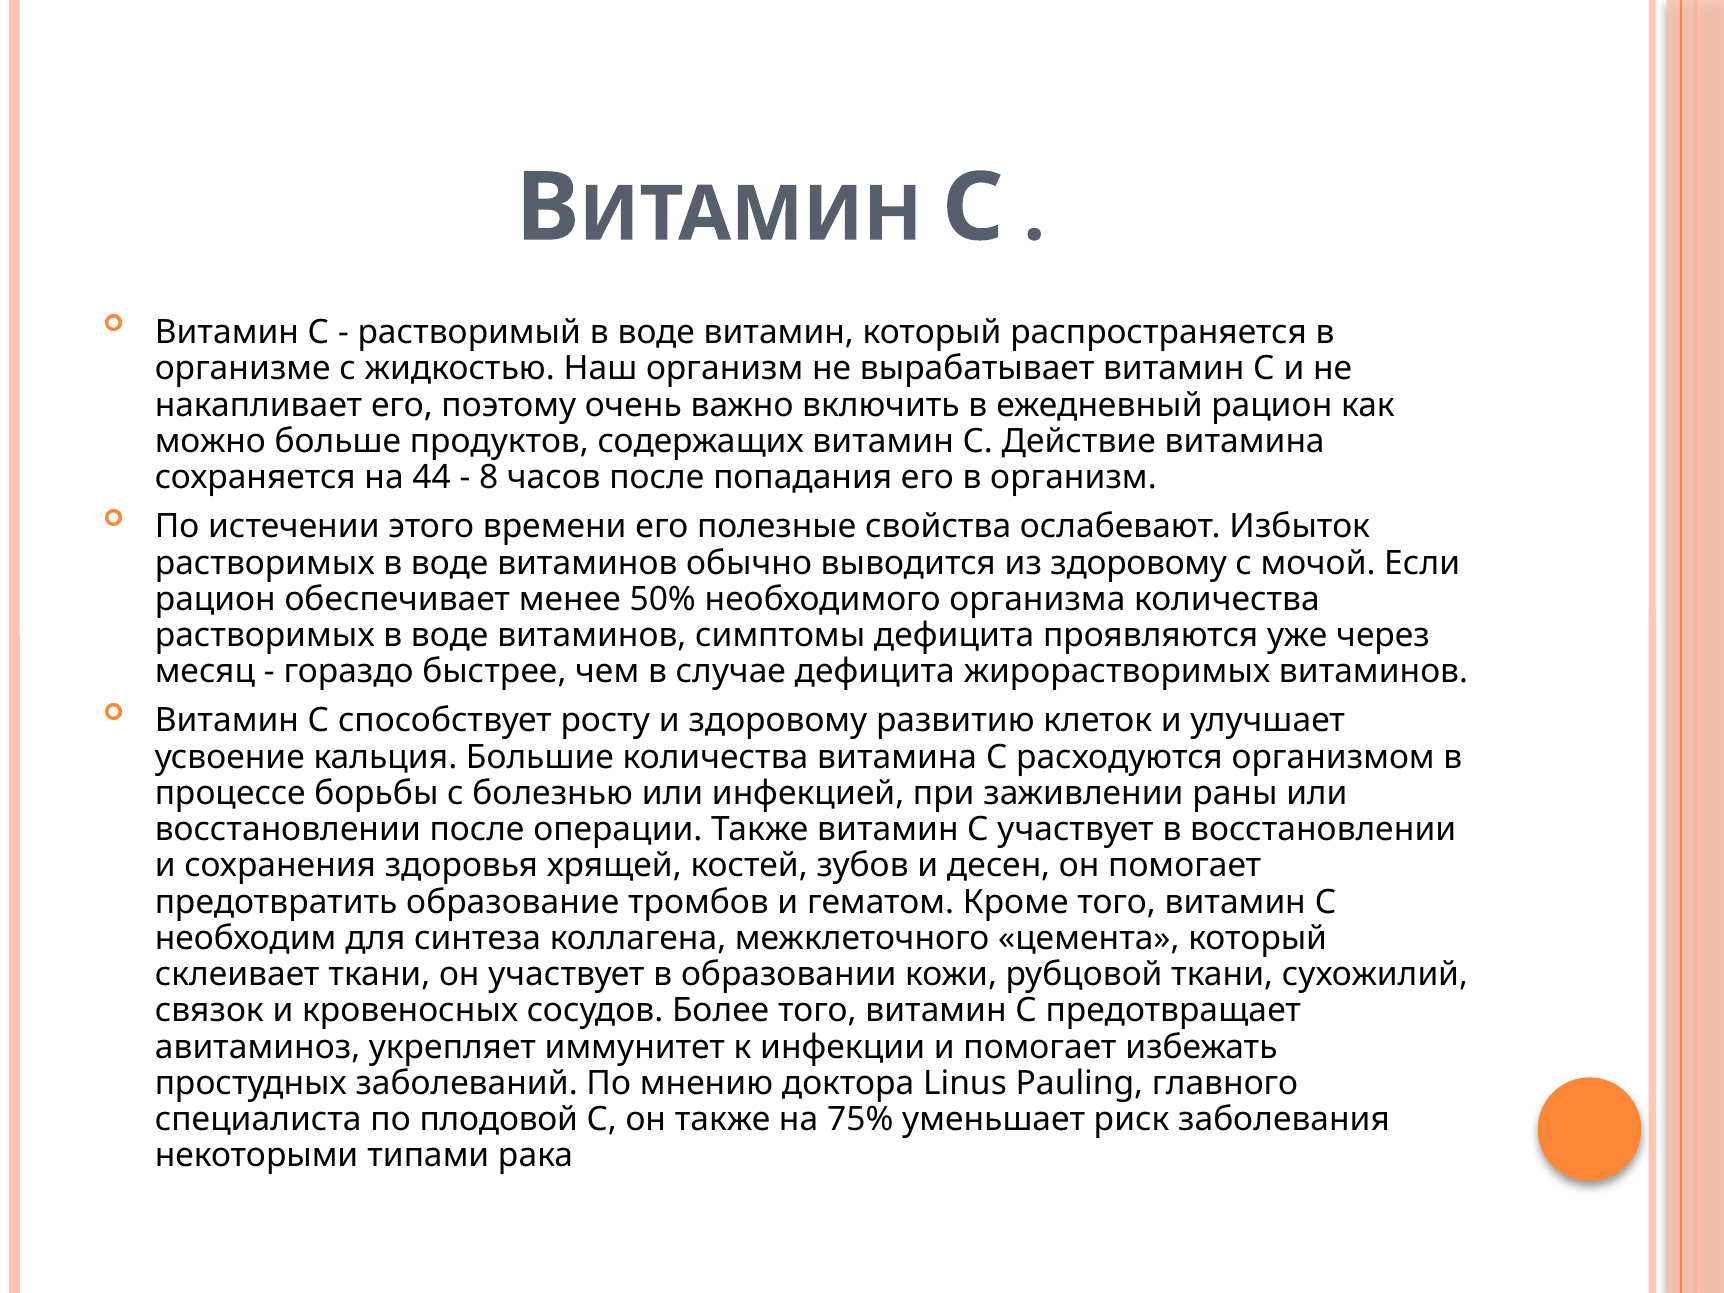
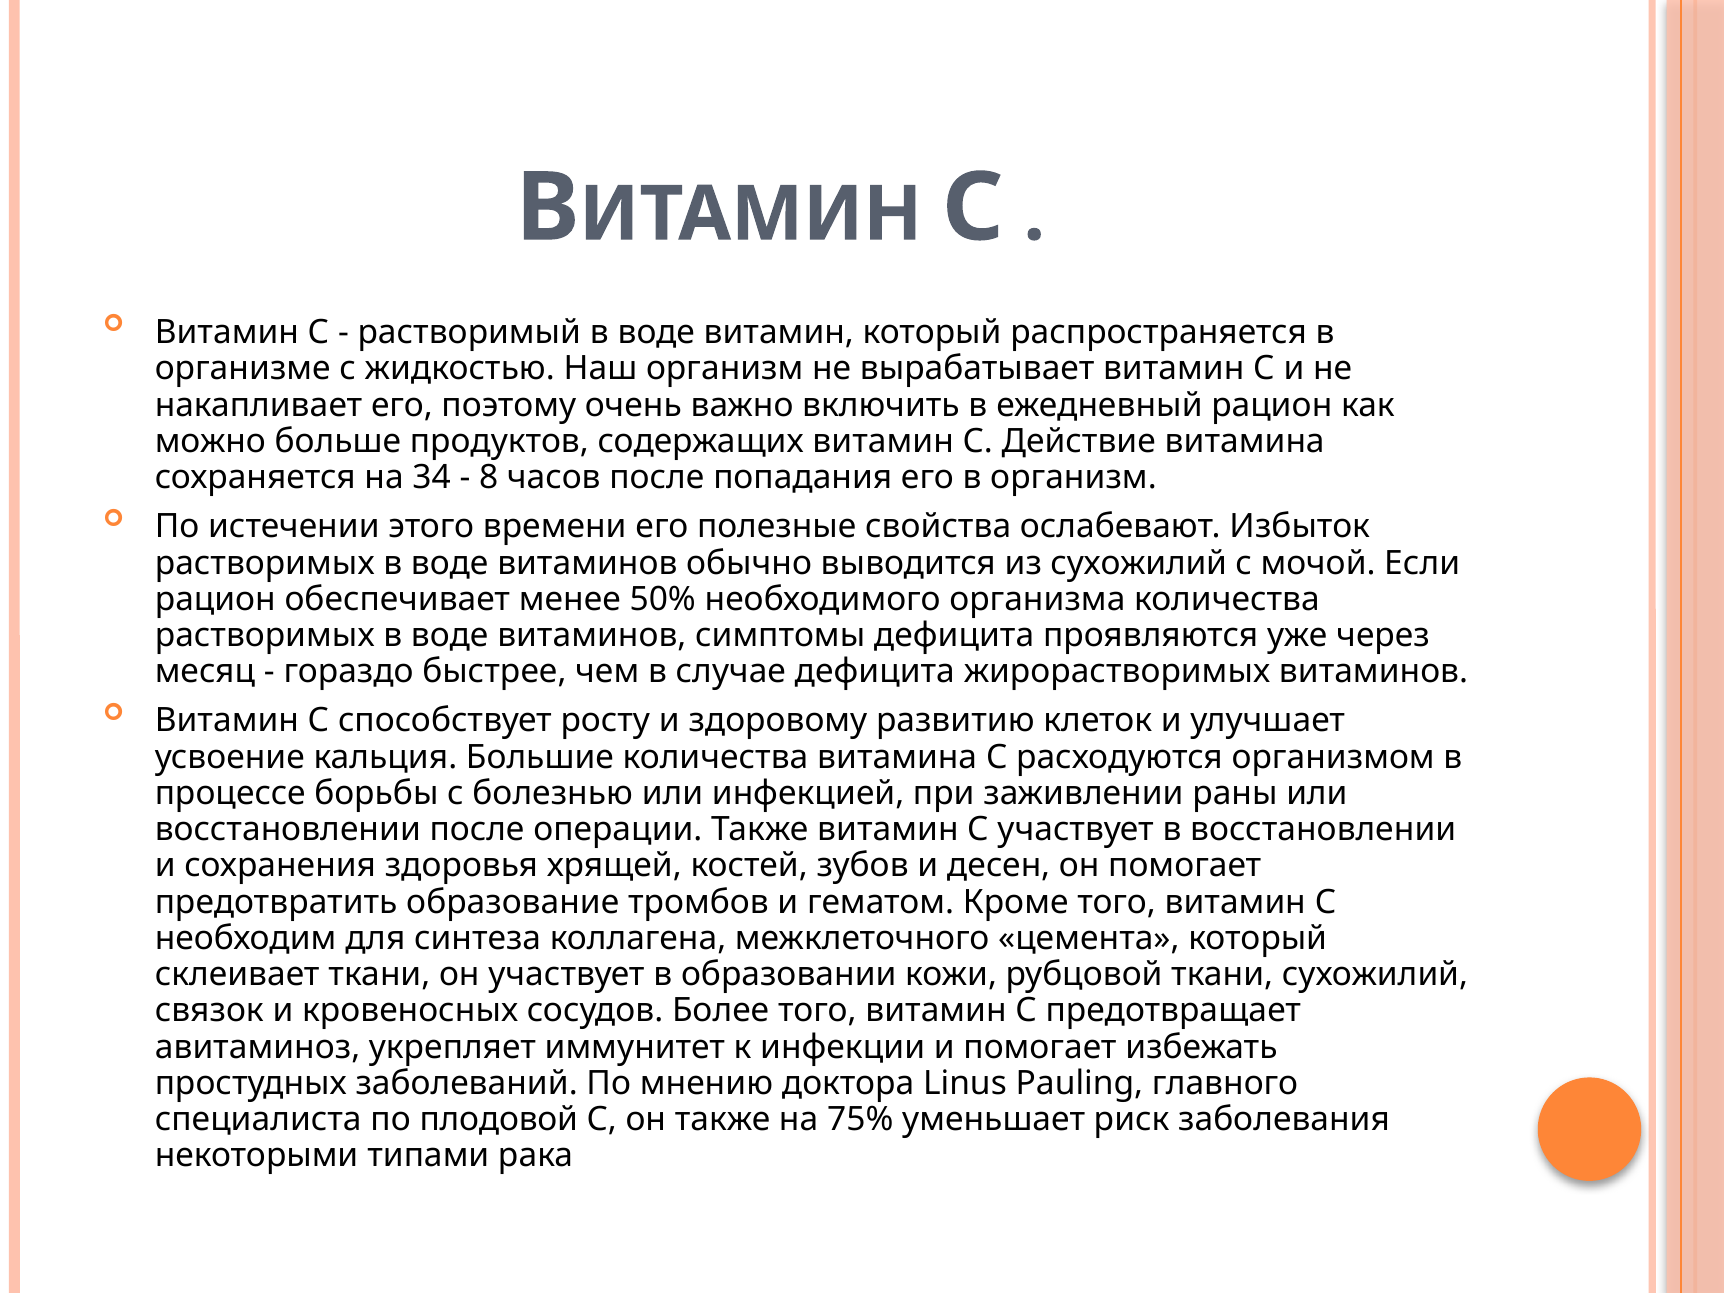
44: 44 -> 34 (432, 478)
из здоровому: здоровому -> сухожилий (1139, 563)
